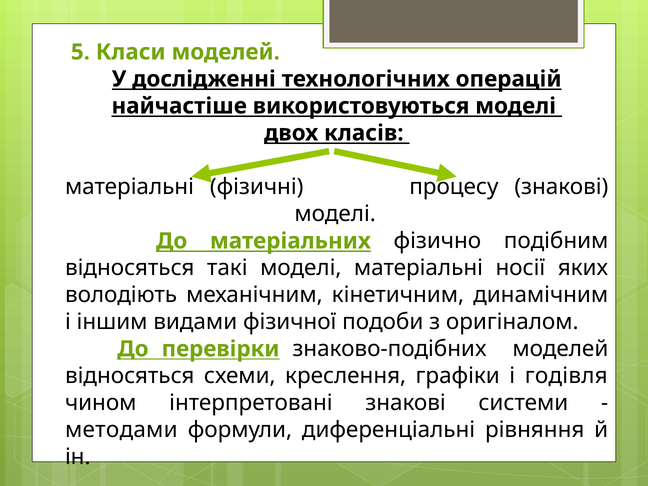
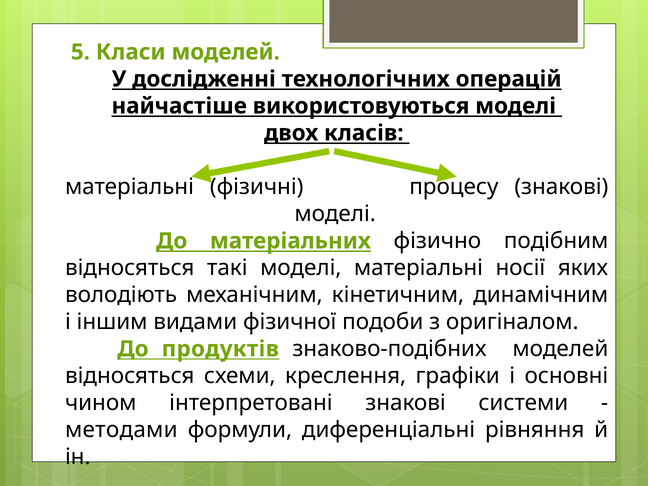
перевірки: перевірки -> продуктів (220, 349)
годівля: годівля -> основні (566, 376)
